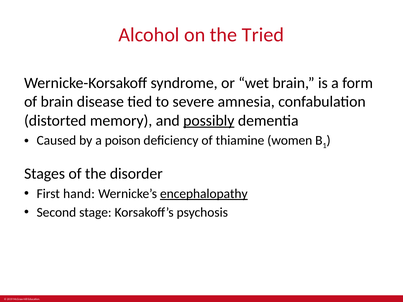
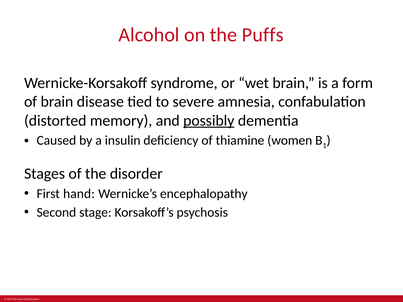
Tried: Tried -> Puffs (263, 35)
poison: poison -> insulin (123, 141)
encephalopathy underline: present -> none (204, 194)
